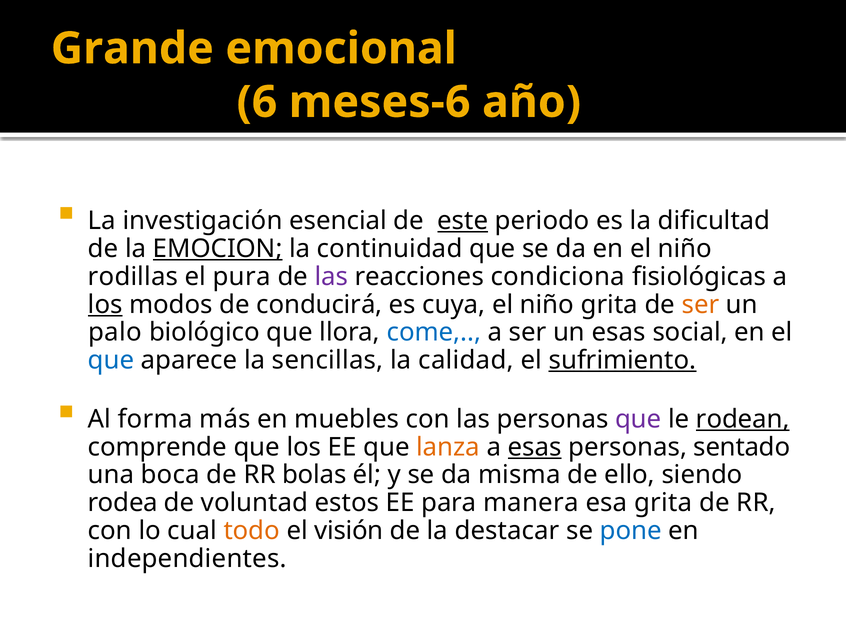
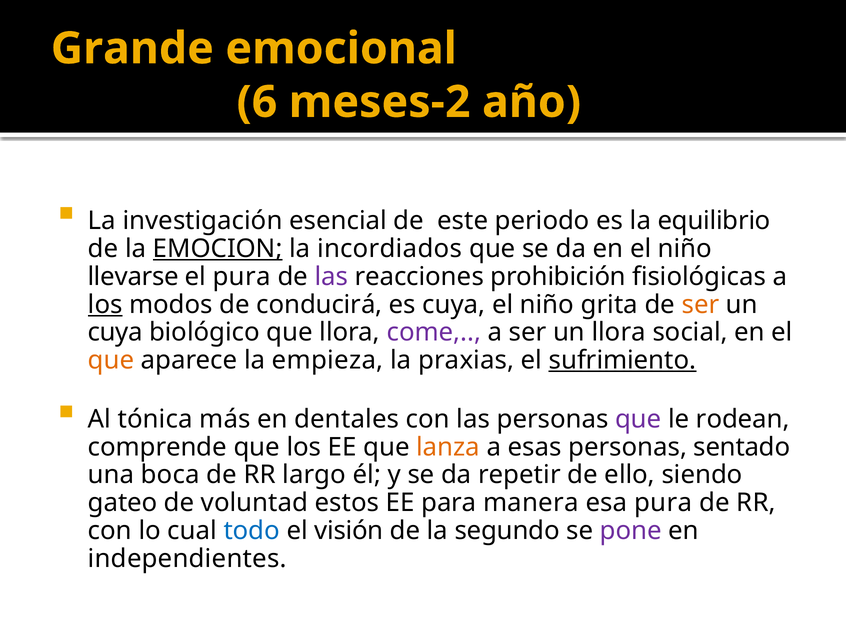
meses-6: meses-6 -> meses-2 (380, 102)
este underline: present -> none (463, 221)
dificultad: dificultad -> equilibrio (714, 221)
continuidad: continuidad -> incordiados (390, 249)
rodillas: rodillas -> llevarse (133, 277)
condiciona: condiciona -> prohibición (558, 277)
palo: palo -> cuya (115, 333)
come colour: blue -> purple (434, 333)
un esas: esas -> llora (619, 333)
que colour: blue -> orange (111, 361)
sencillas: sencillas -> empieza (328, 361)
calidad: calidad -> praxias (466, 361)
forma: forma -> tónica (155, 419)
muebles: muebles -> dentales (347, 419)
rodean underline: present -> none (743, 419)
esas underline: present -> none (535, 447)
bolas: bolas -> largo (314, 475)
misma: misma -> repetir (519, 475)
rodea: rodea -> gateo (123, 503)
esa grita: grita -> pura (663, 503)
todo colour: orange -> blue (252, 531)
destacar: destacar -> segundo (507, 531)
pone colour: blue -> purple (631, 531)
